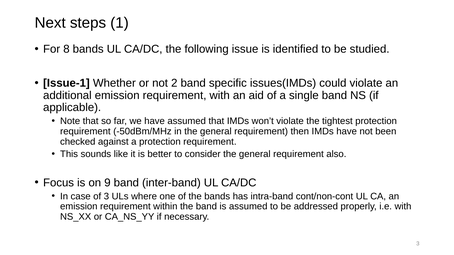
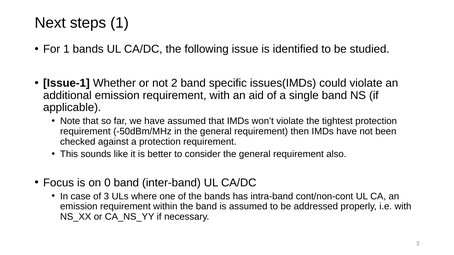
For 8: 8 -> 1 (66, 49)
9: 9 -> 0 (107, 183)
